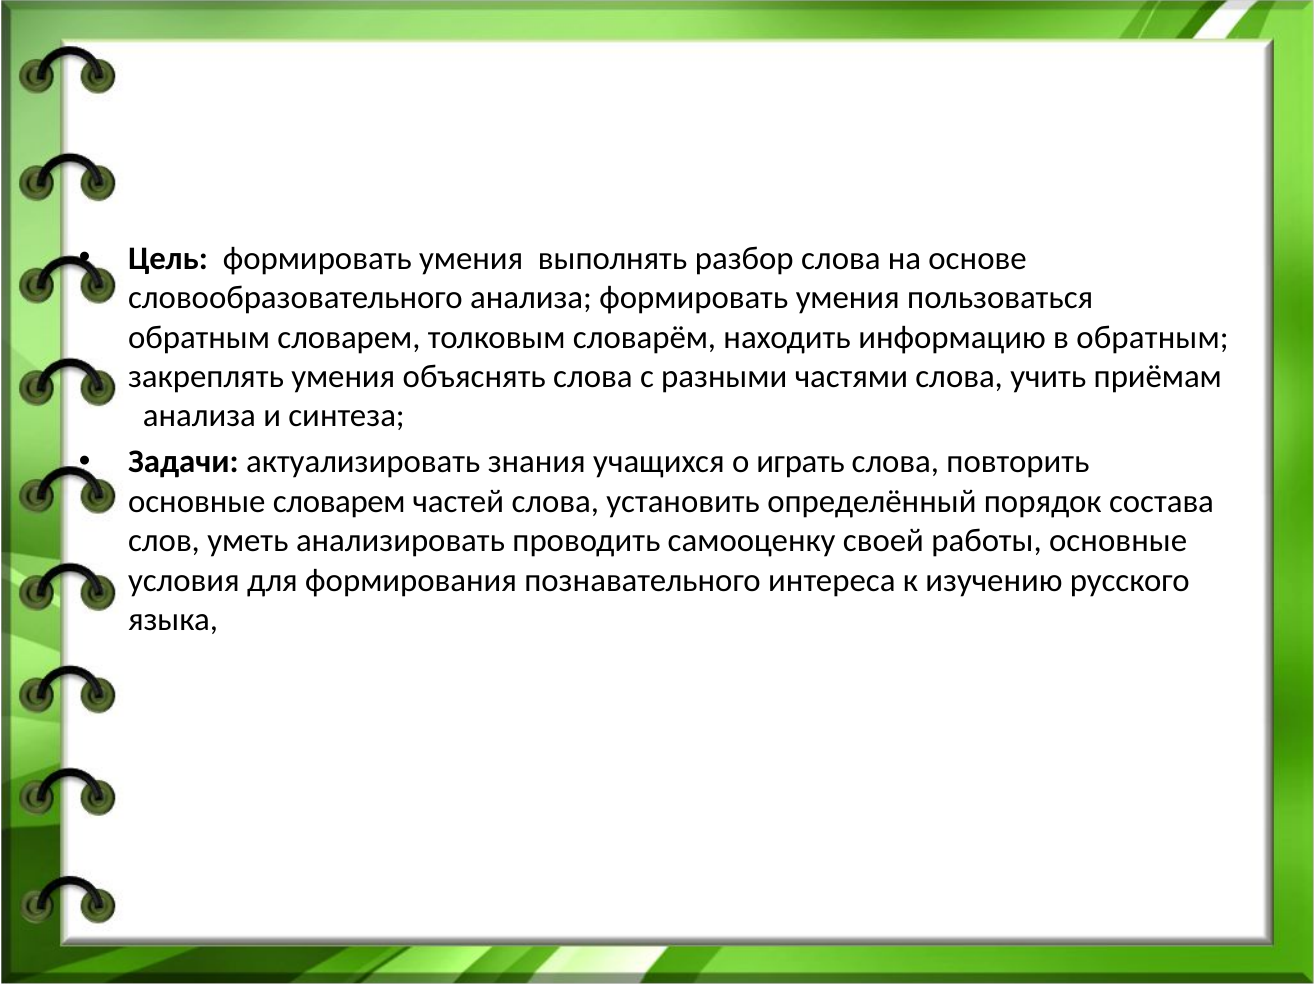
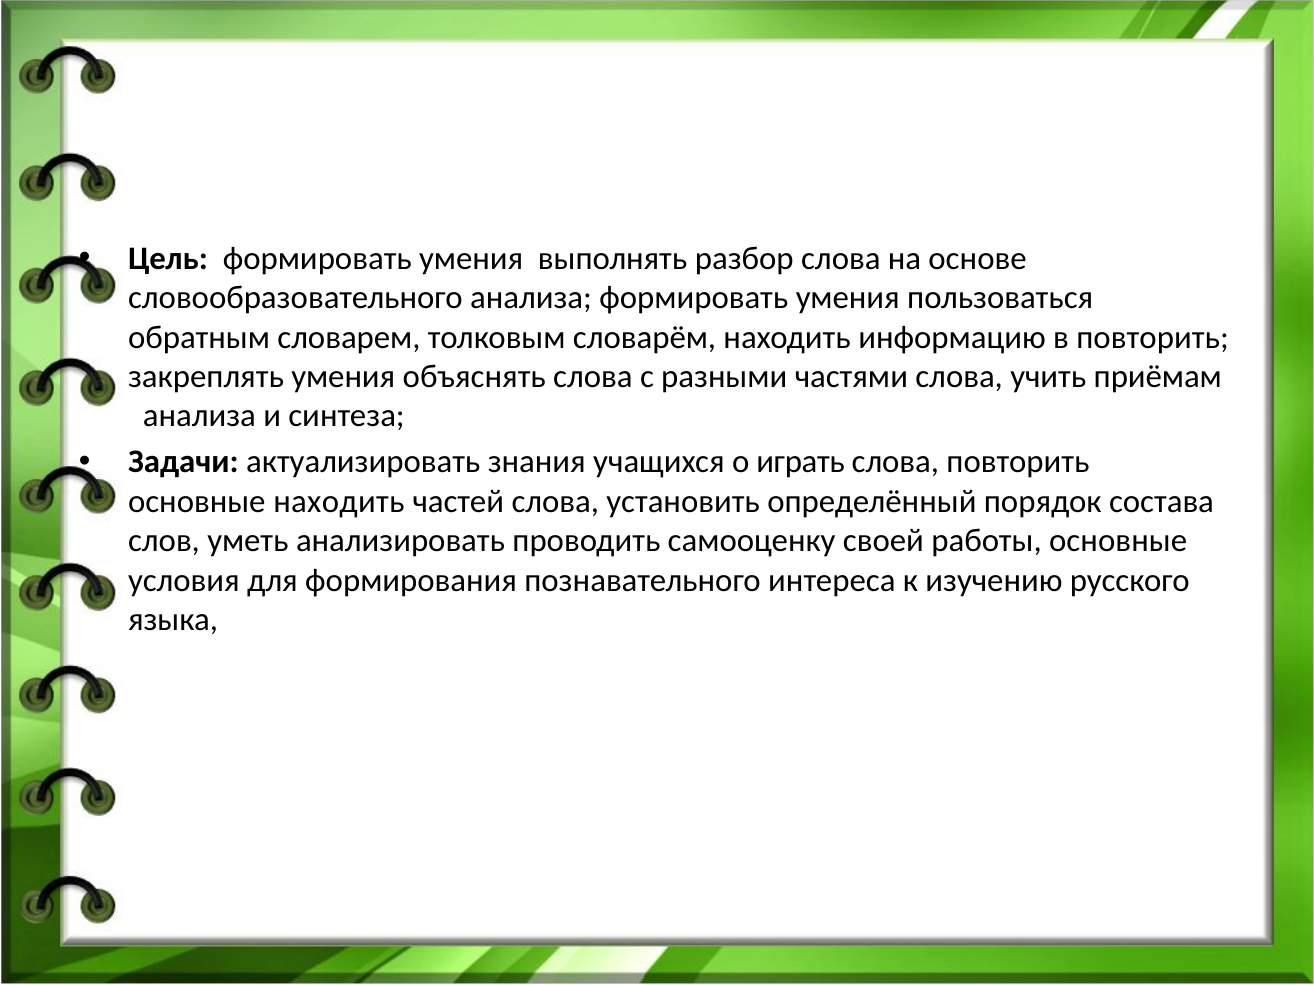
в обратным: обратным -> повторить (1153, 337)
основные словарем: словарем -> находить (339, 502)
